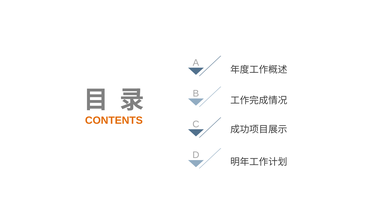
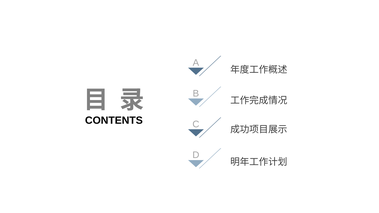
CONTENTS colour: orange -> black (114, 121)
